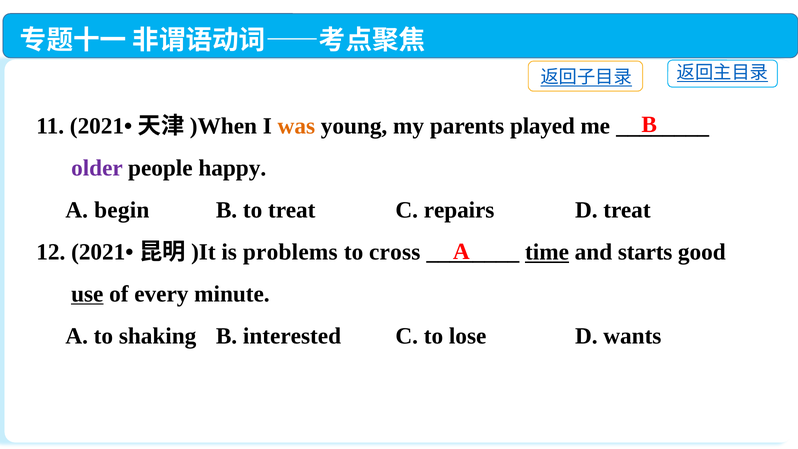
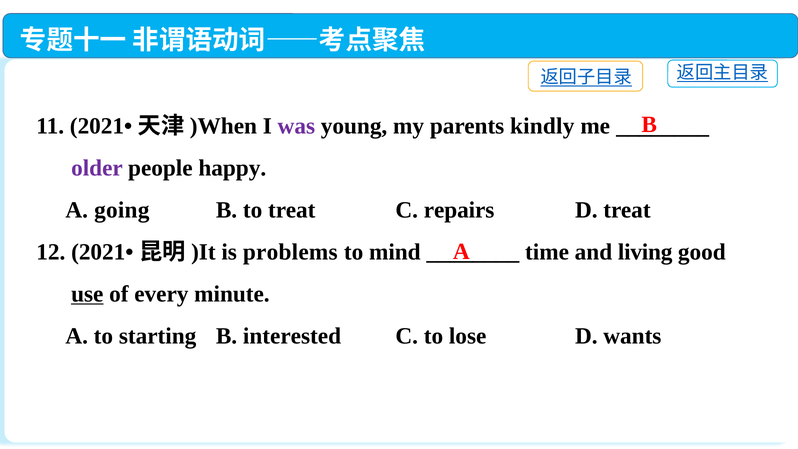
was colour: orange -> purple (296, 126)
played: played -> kindly (542, 126)
begin: begin -> going (122, 210)
cross: cross -> mind (395, 252)
time underline: present -> none (547, 252)
starts: starts -> living (645, 252)
shaking: shaking -> starting (158, 336)
